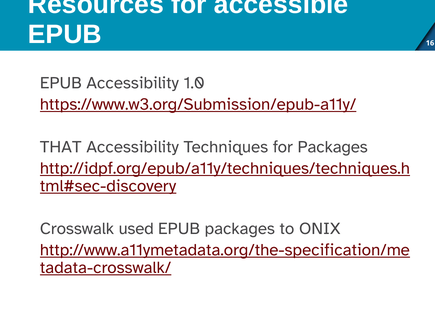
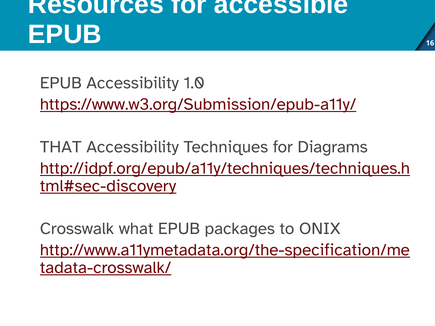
for Packages: Packages -> Diagrams (333, 147)
used: used -> what (136, 229)
